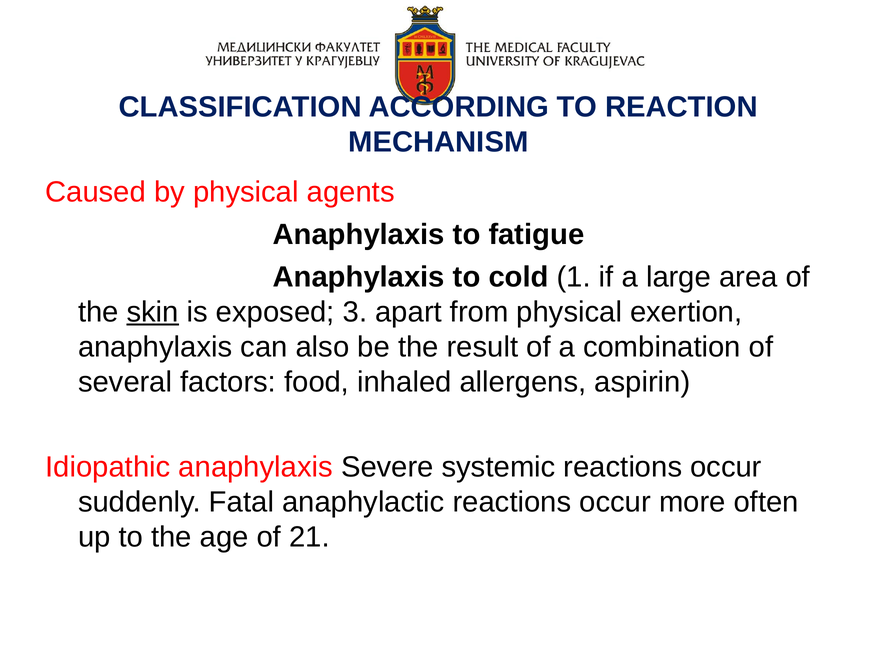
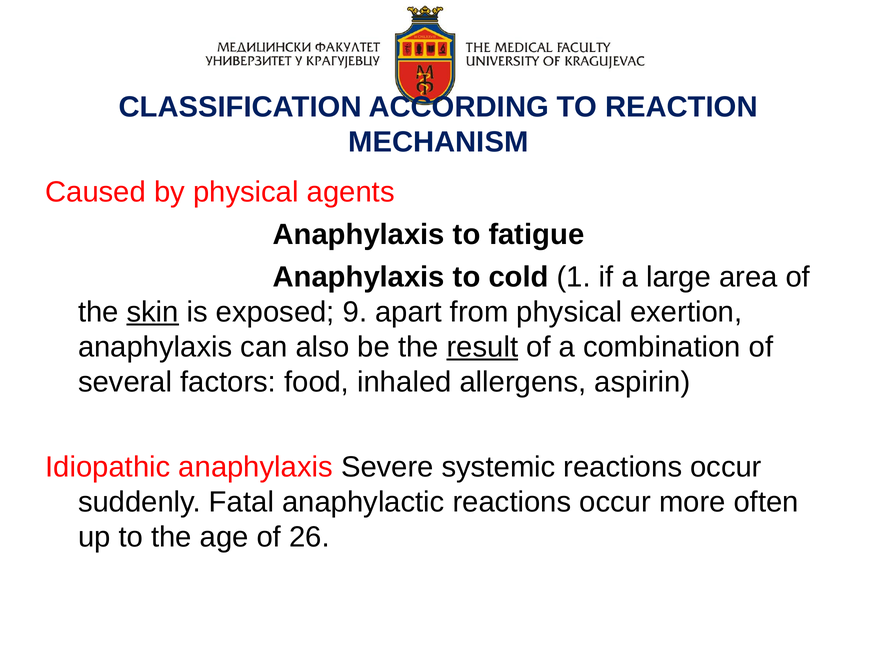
3: 3 -> 9 (355, 312)
result underline: none -> present (482, 347)
21: 21 -> 26 (309, 537)
